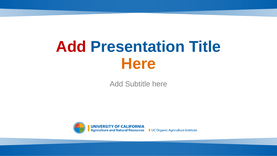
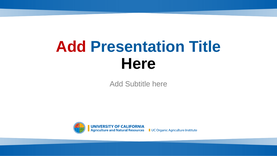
Here colour: orange -> black (138, 64)
